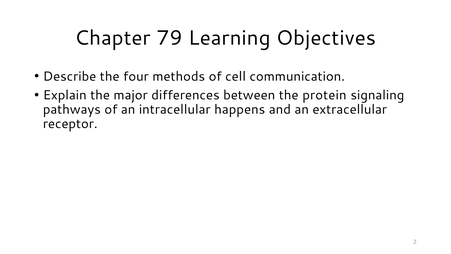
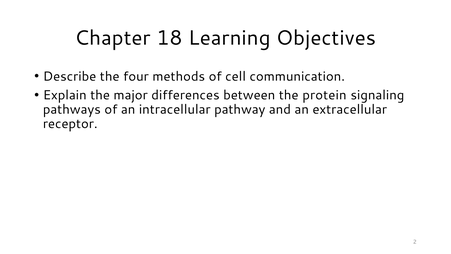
79: 79 -> 18 (170, 38)
happens: happens -> pathway (240, 109)
